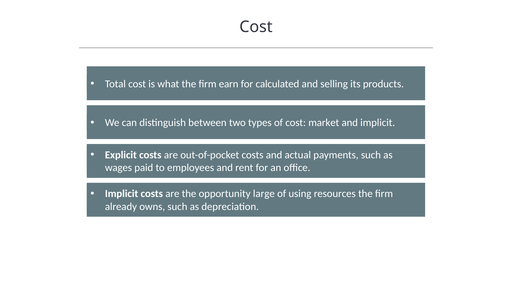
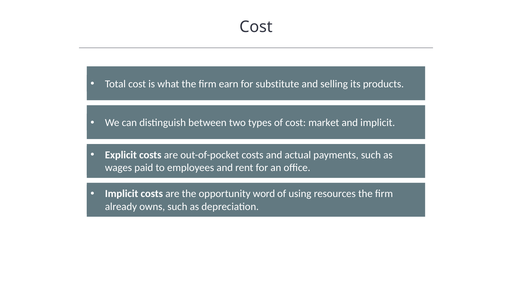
calculated: calculated -> substitute (277, 84)
large: large -> word (264, 194)
